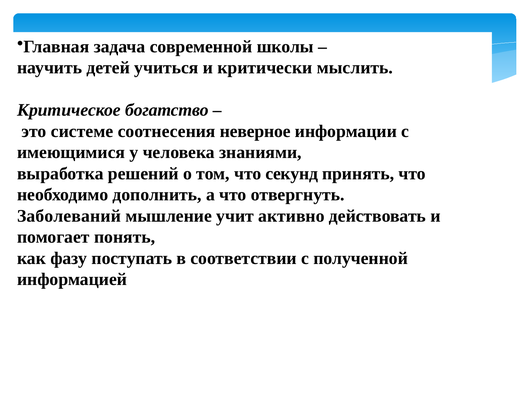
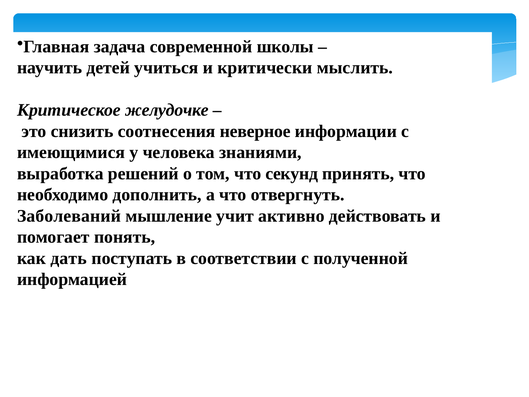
богатство: богатство -> желудочке (167, 110)
системе: системе -> снизить (82, 131)
фазу: фазу -> дать (69, 258)
